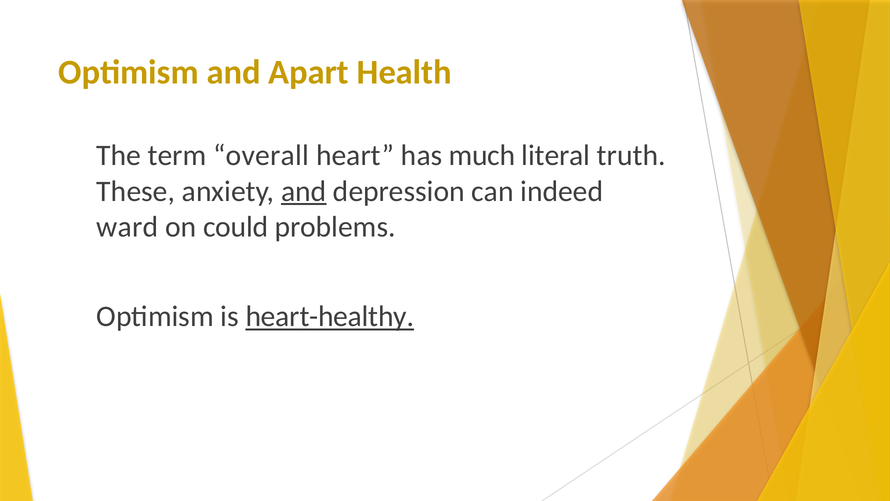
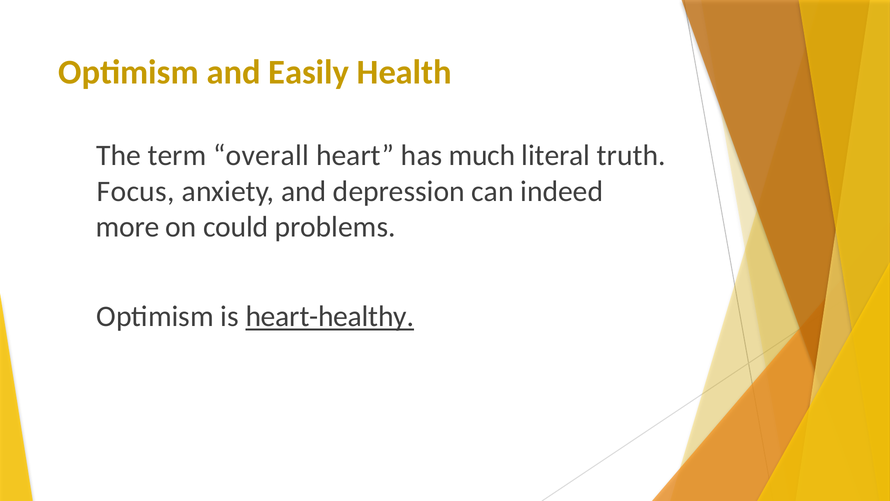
Apart: Apart -> Easily (309, 72)
These: These -> Focus (136, 191)
and underline: present -> none (304, 191)
ward: ward -> more (128, 227)
